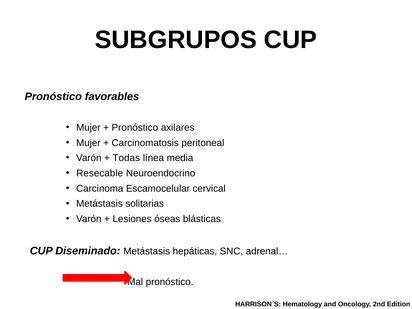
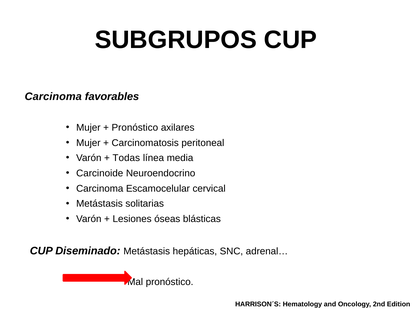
Pronóstico: Pronóstico -> Carcinoma (53, 97)
Resecable: Resecable -> Carcinoide (100, 173)
